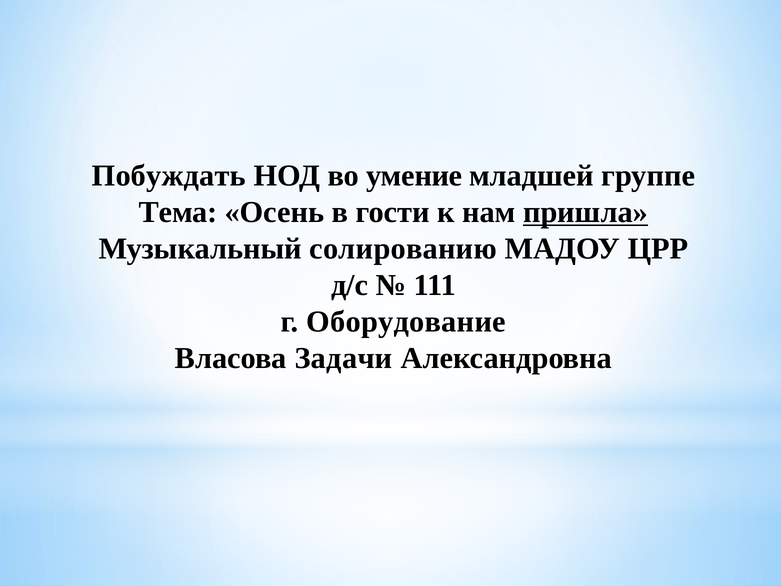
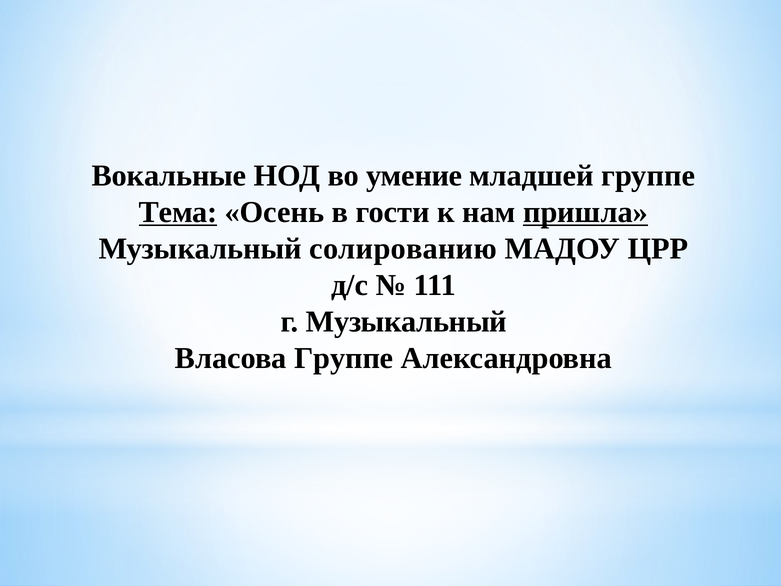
Побуждать: Побуждать -> Вокальные (169, 176)
Тема underline: none -> present (178, 212)
г Оборудование: Оборудование -> Музыкальный (406, 321)
Власова Задачи: Задачи -> Группе (344, 358)
